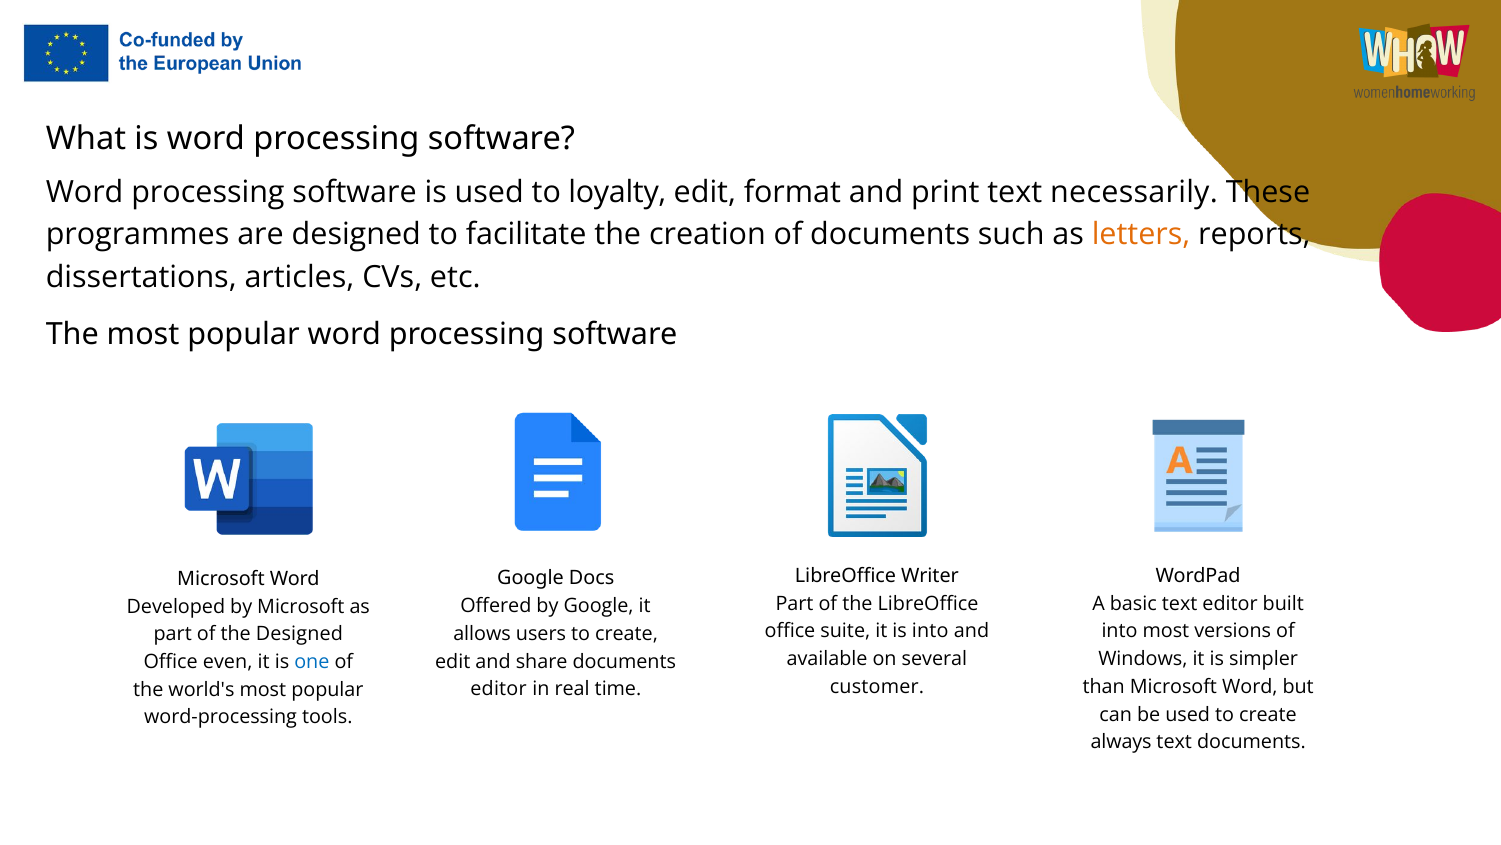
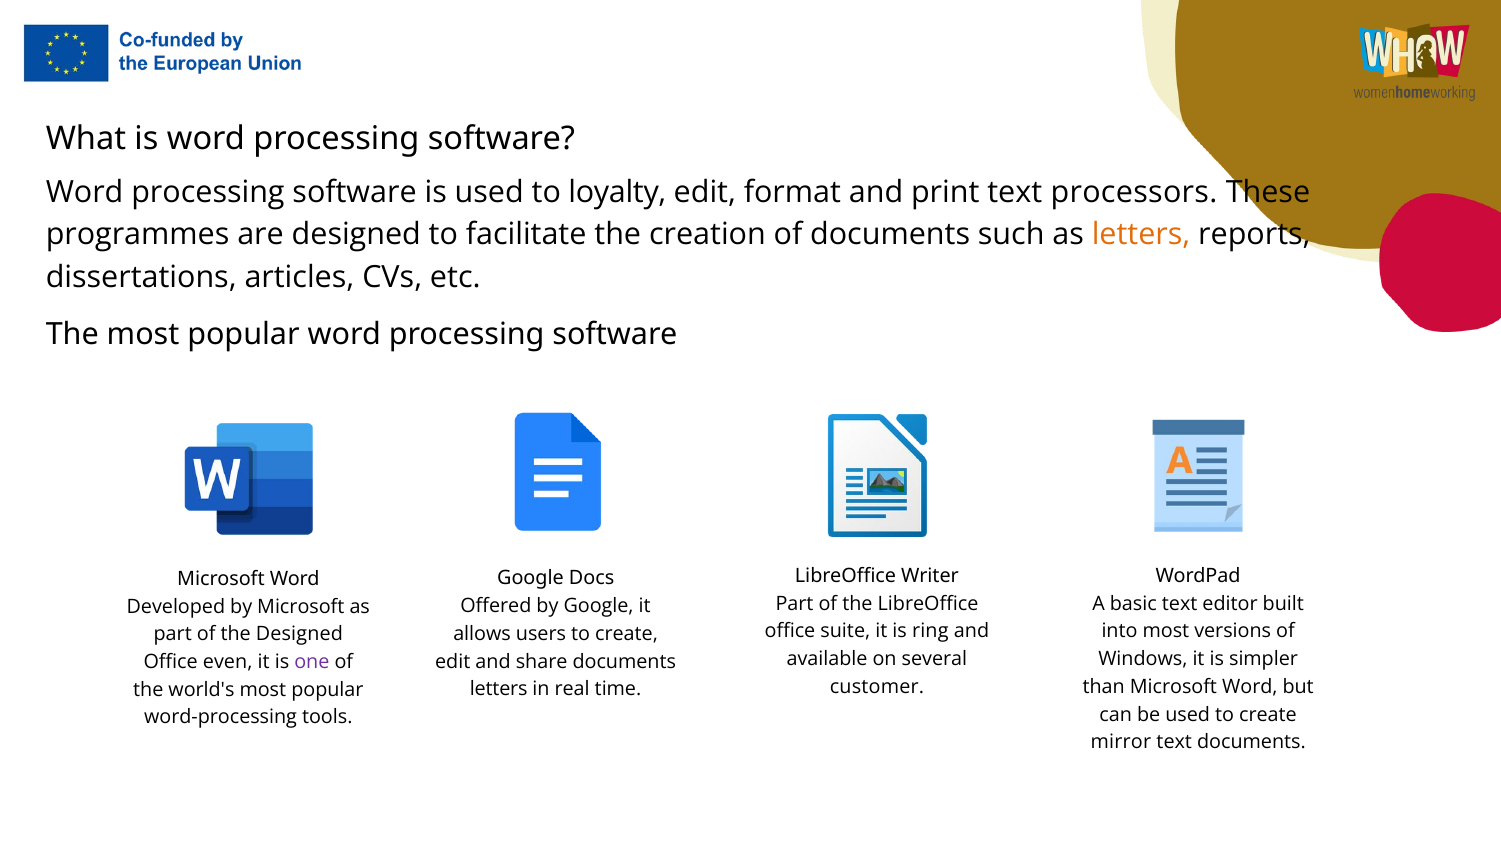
necessarily: necessarily -> processors (1134, 192)
is into: into -> ring (930, 631)
one colour: blue -> purple (312, 661)
editor: editor -> letters (499, 689)
always: always -> mirror (1121, 742)
